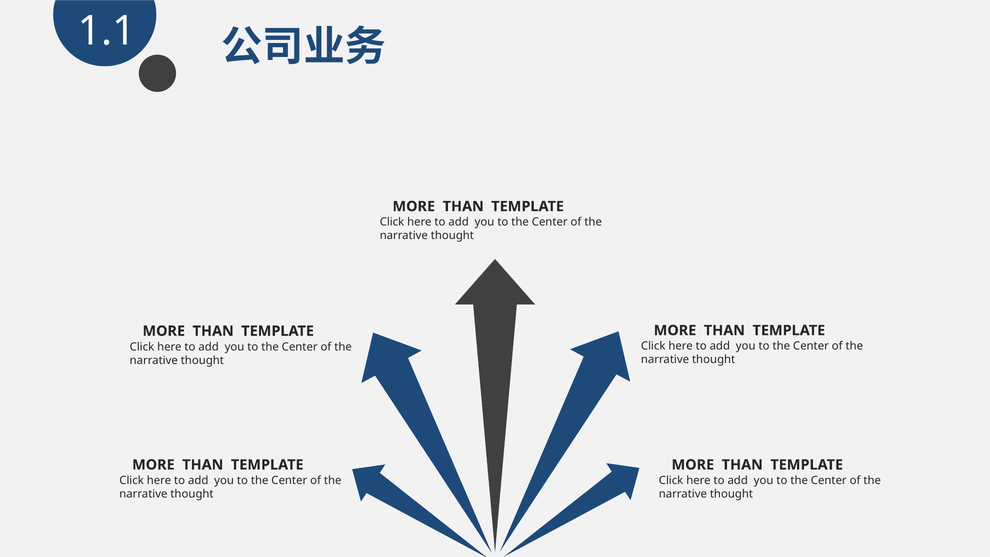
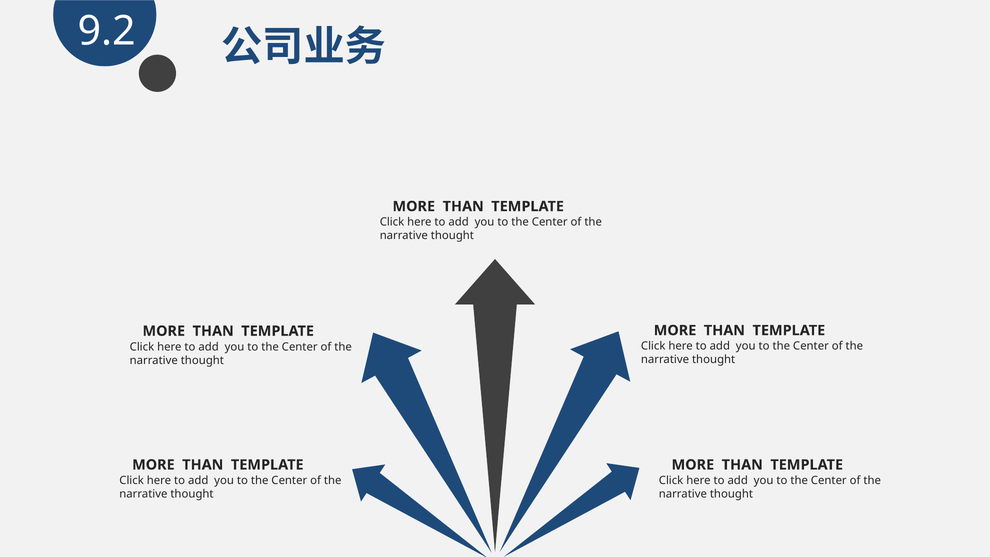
1.1: 1.1 -> 9.2 (107, 31)
